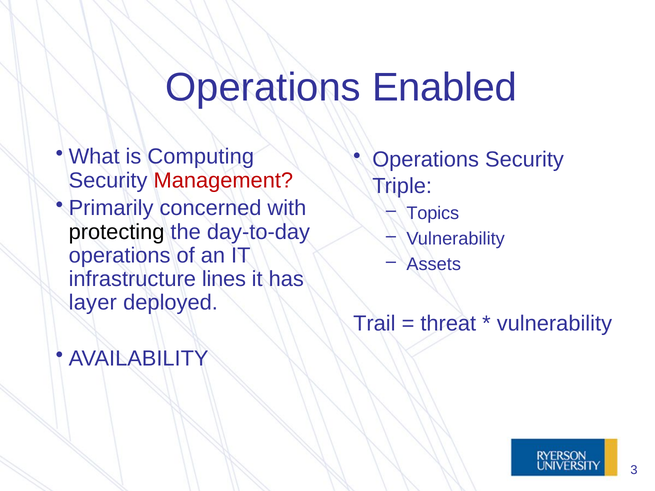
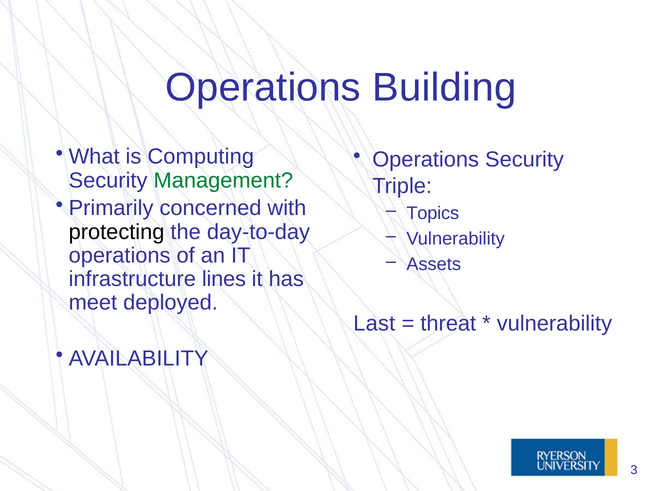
Enabled: Enabled -> Building (444, 87)
Management colour: red -> green (223, 180)
layer: layer -> meet (93, 303)
Trail: Trail -> Last (374, 324)
